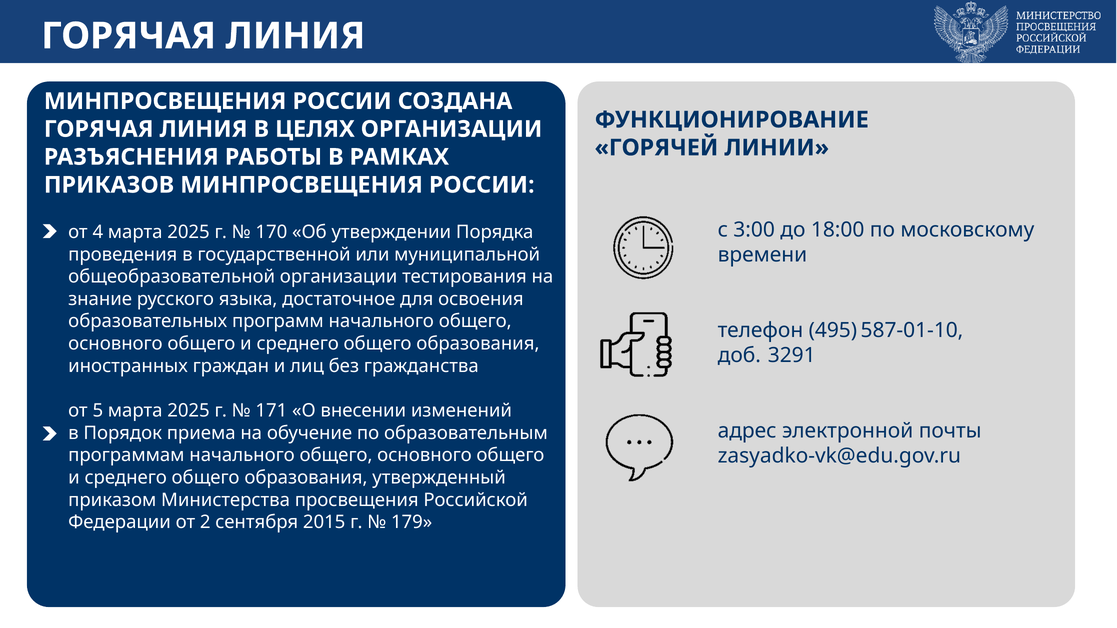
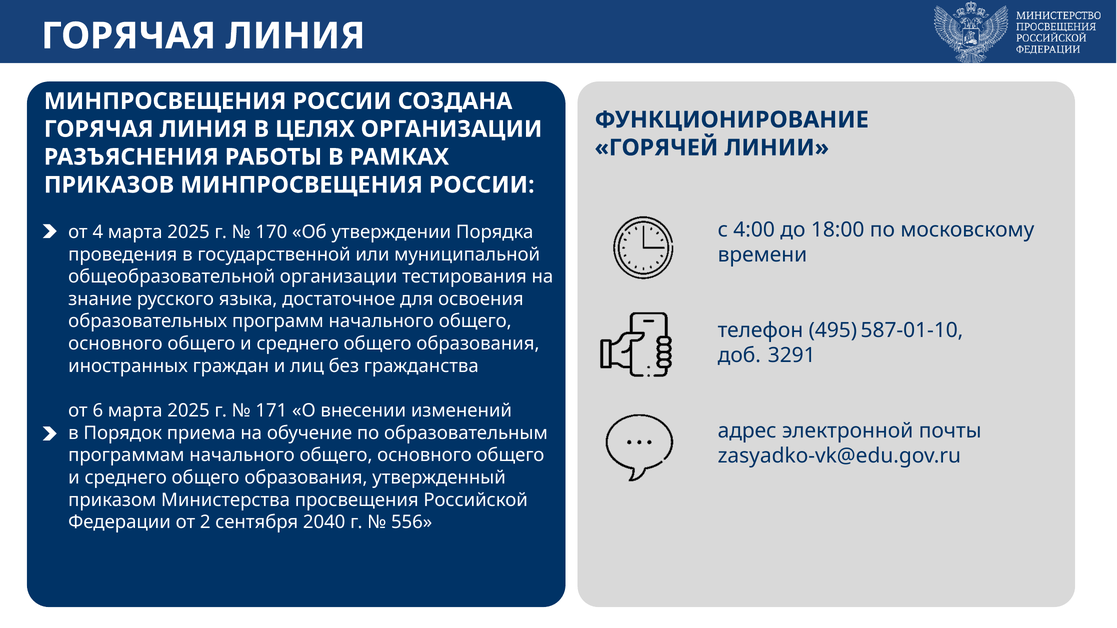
3:00: 3:00 -> 4:00 (754, 230)
5: 5 -> 6 (98, 411)
2015: 2015 -> 2040 (324, 522)
179: 179 -> 556 (412, 522)
